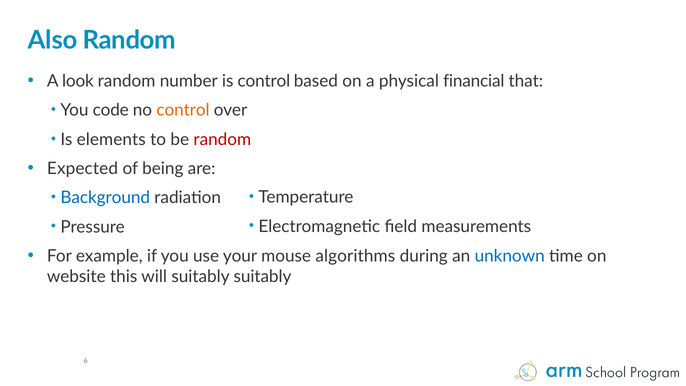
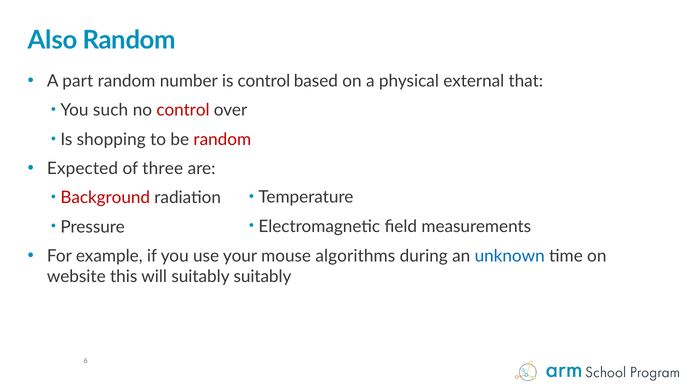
look: look -> part (78, 81)
financial: financial -> external (474, 81)
code: code -> such (111, 110)
control colour: orange -> red (183, 110)
elements: elements -> shopping (111, 139)
being: being -> three (163, 169)
Background colour: blue -> red (105, 198)
